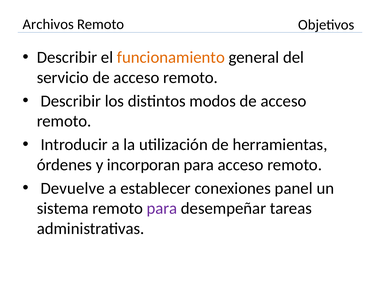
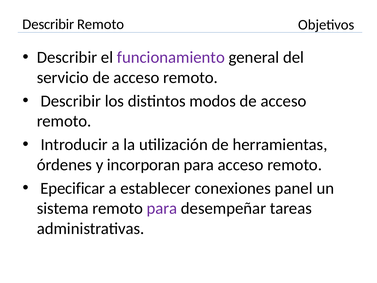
Archivos: Archivos -> Describir (48, 24)
funcionamiento colour: orange -> purple (171, 57)
Devuelve: Devuelve -> Epecificar (73, 188)
